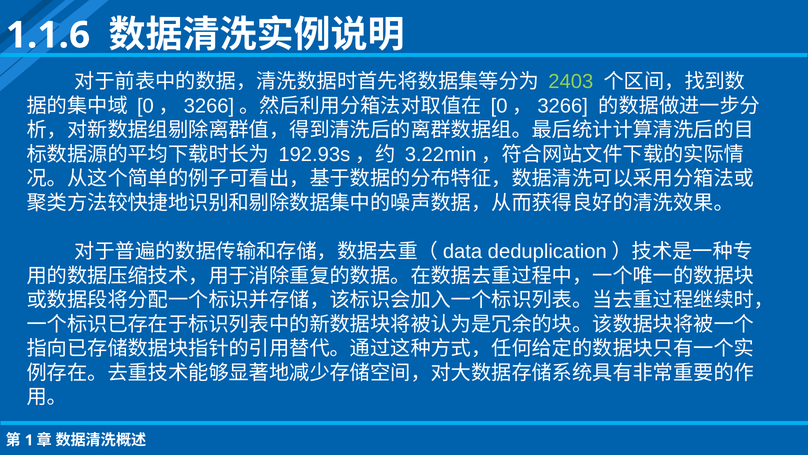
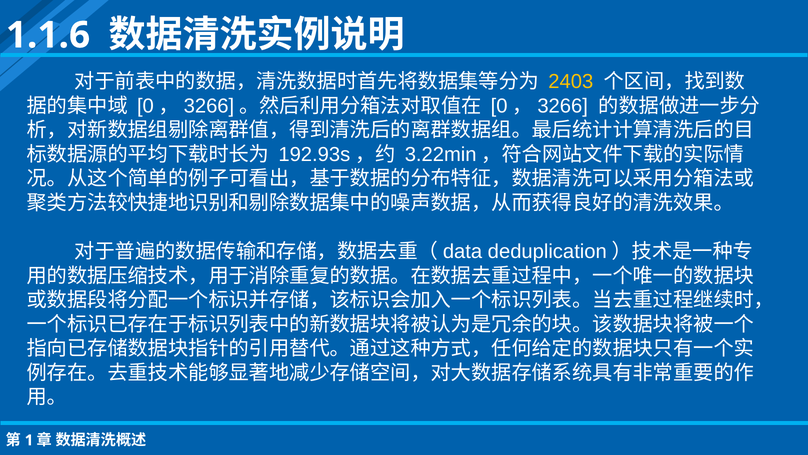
2403 colour: light green -> yellow (571, 82)
